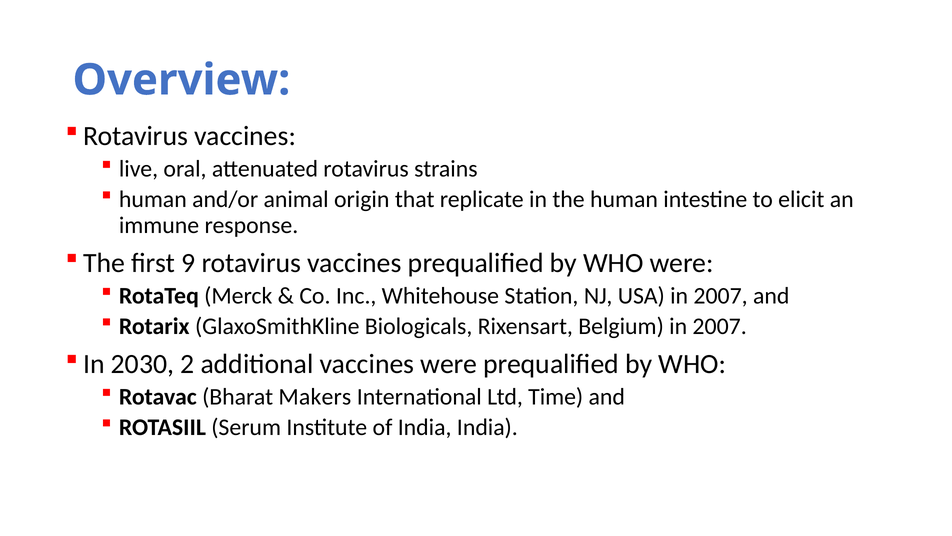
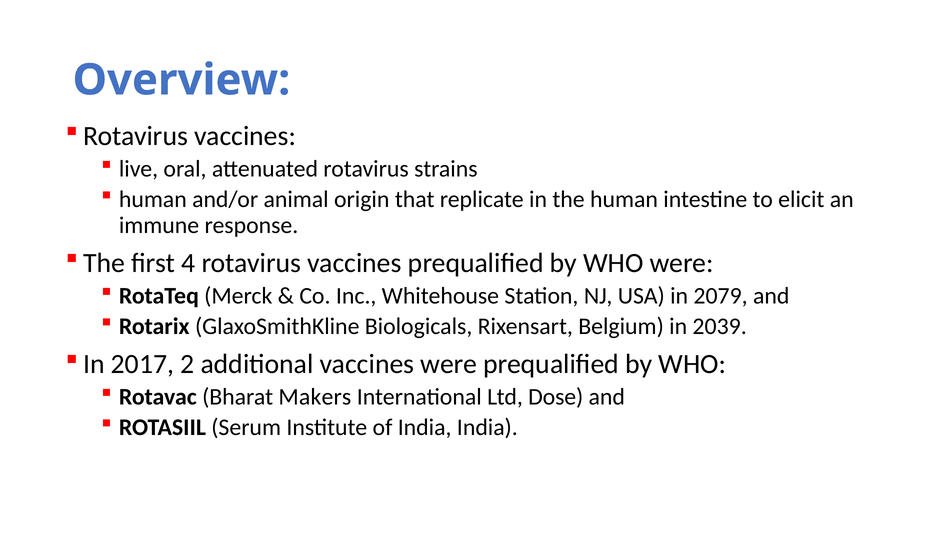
9: 9 -> 4 (188, 263)
USA in 2007: 2007 -> 2079 (721, 295)
Belgium in 2007: 2007 -> 2039 (720, 326)
2030: 2030 -> 2017 (143, 364)
Time: Time -> Dose (556, 397)
